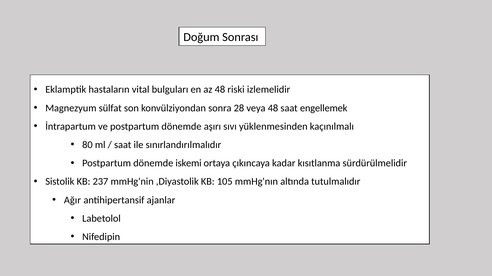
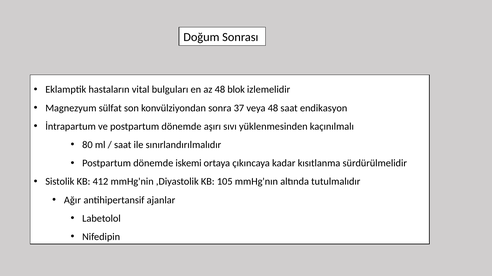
riski: riski -> blok (236, 90)
28: 28 -> 37 (239, 108)
engellemek: engellemek -> endikasyon (324, 108)
237: 237 -> 412 (100, 182)
